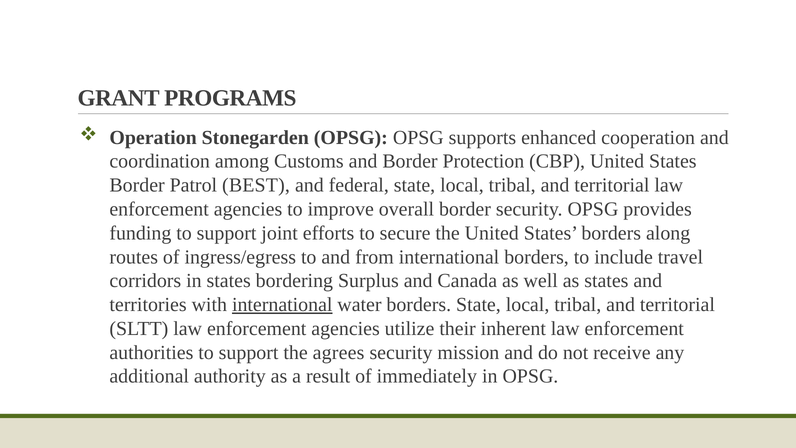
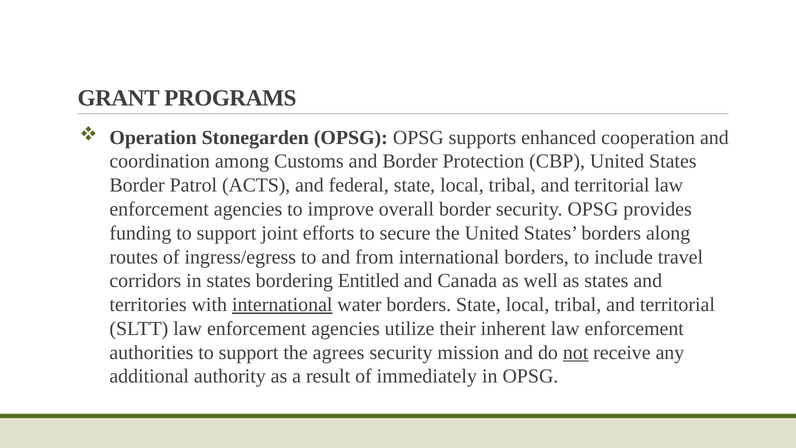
BEST: BEST -> ACTS (256, 185)
Surplus: Surplus -> Entitled (369, 281)
not underline: none -> present (576, 352)
